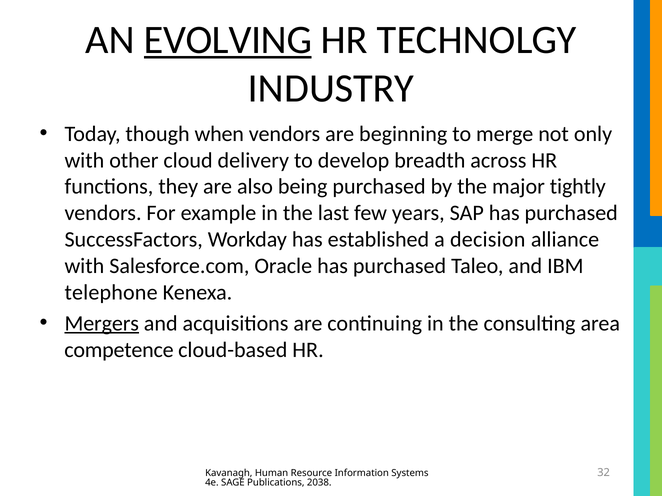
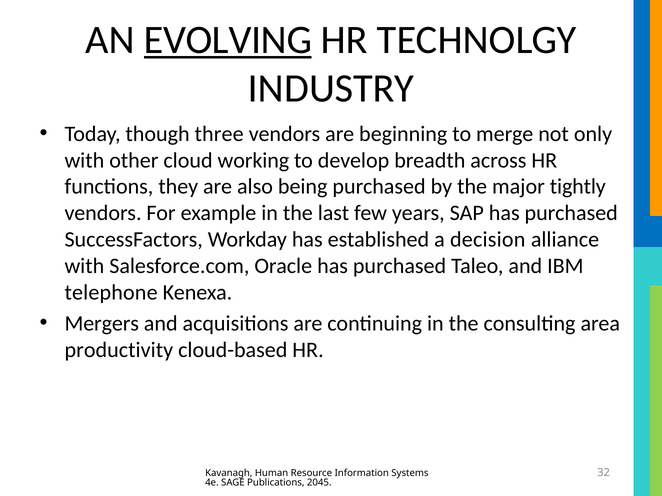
when: when -> three (219, 134)
delivery: delivery -> working (253, 160)
Mergers underline: present -> none (102, 324)
competence: competence -> productivity (119, 350)
2038: 2038 -> 2045 (319, 483)
